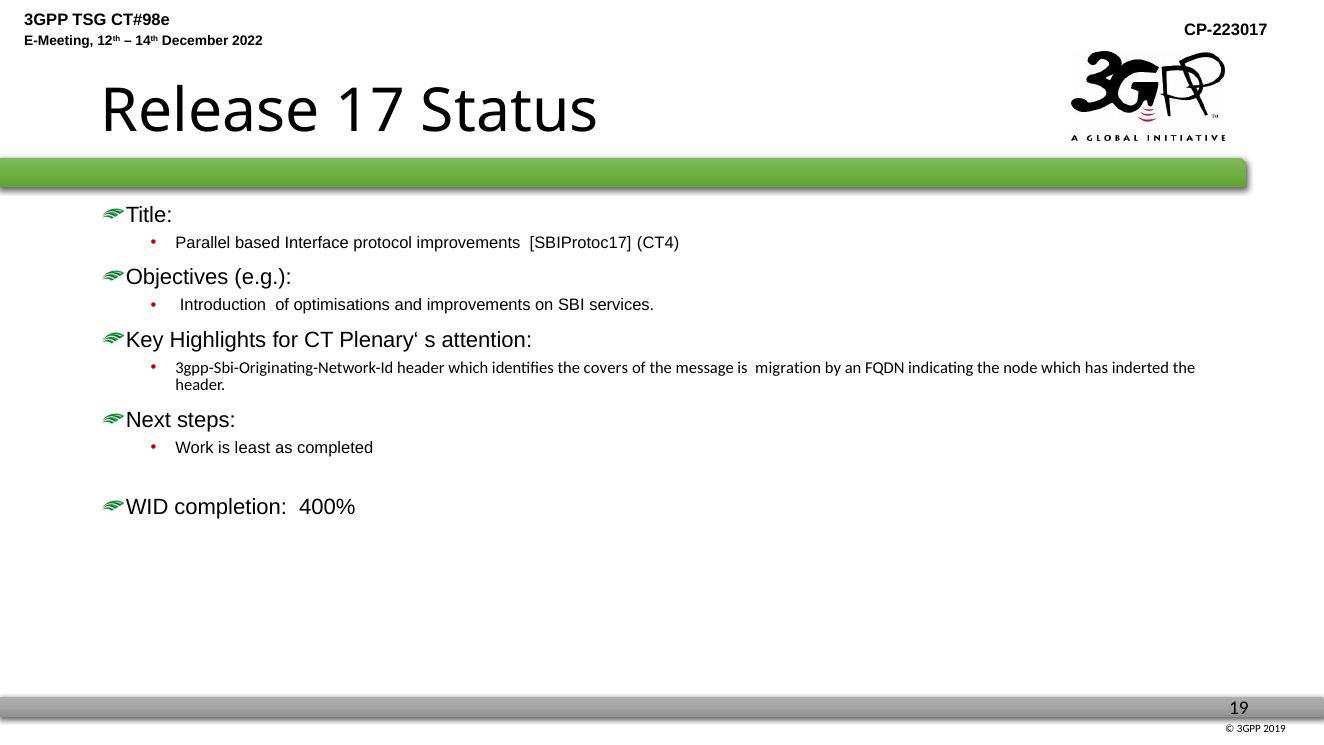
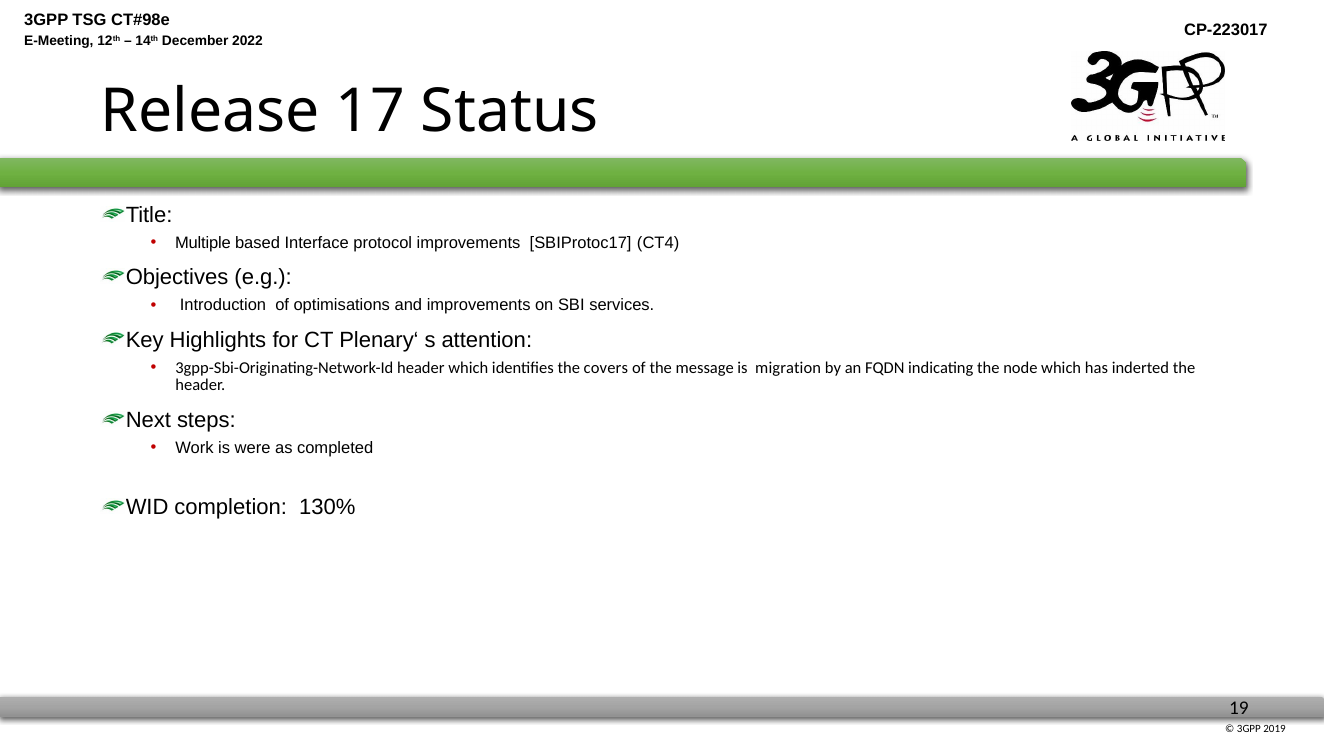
Parallel: Parallel -> Multiple (203, 243)
least: least -> were (253, 448)
400%: 400% -> 130% (327, 507)
